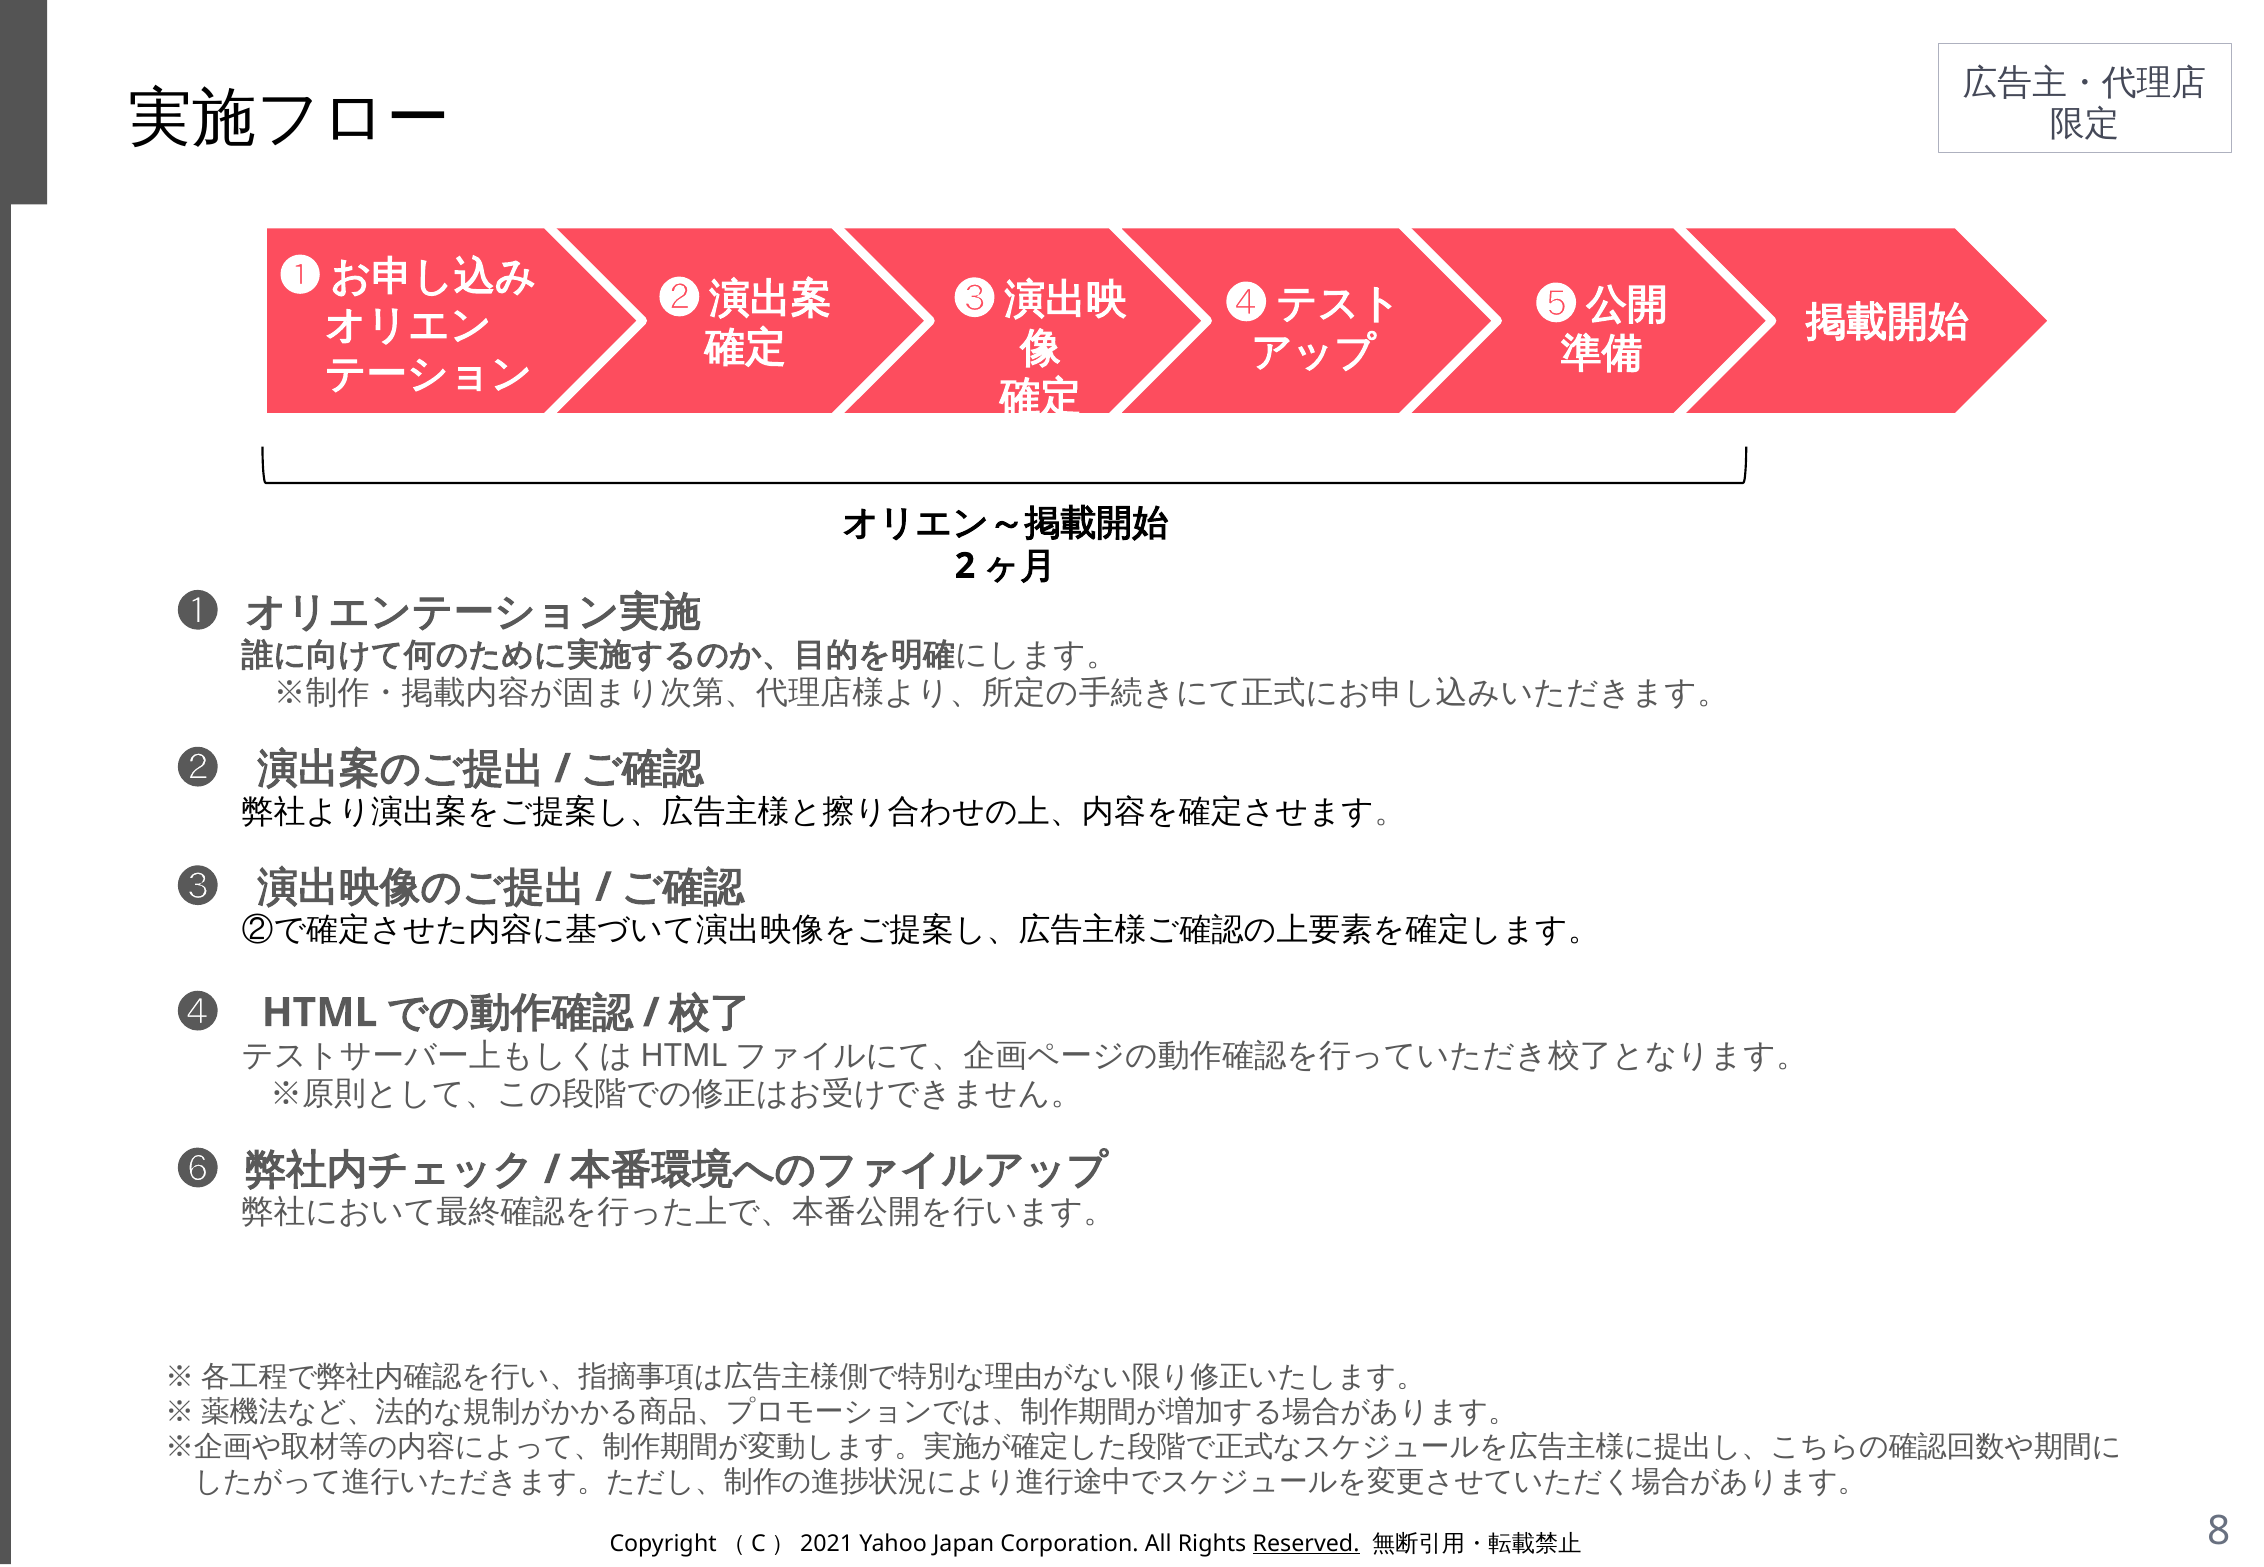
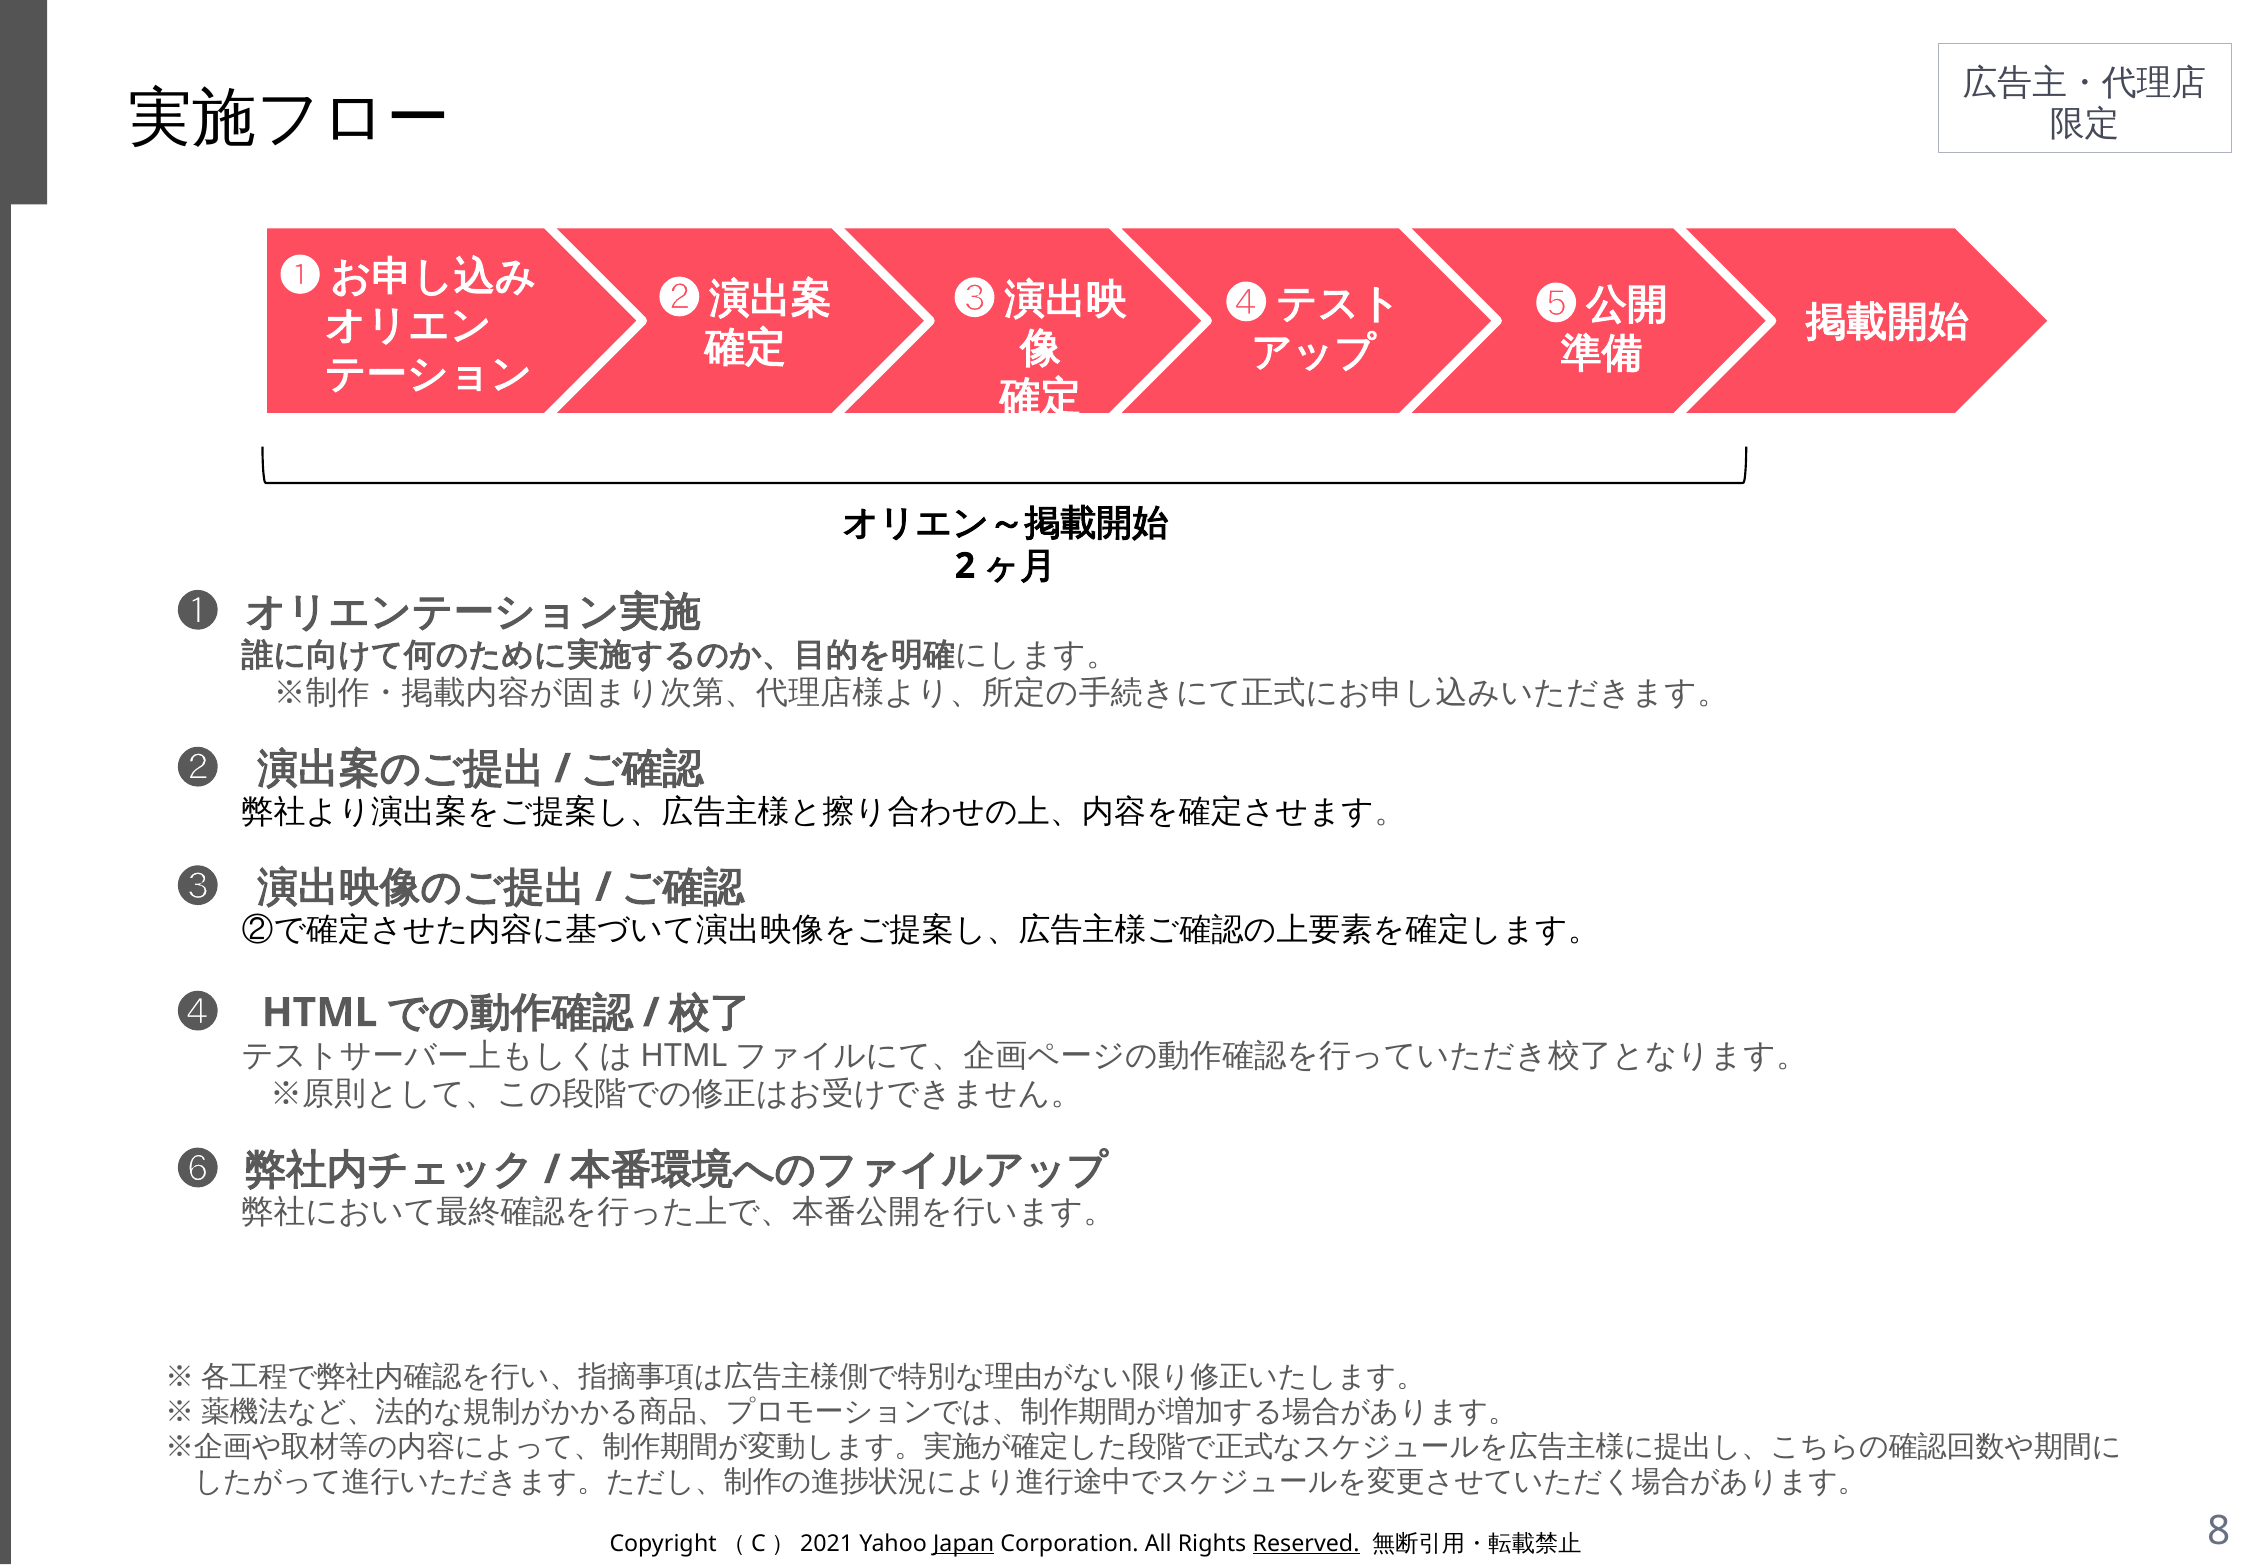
Japan underline: none -> present (964, 1544)
